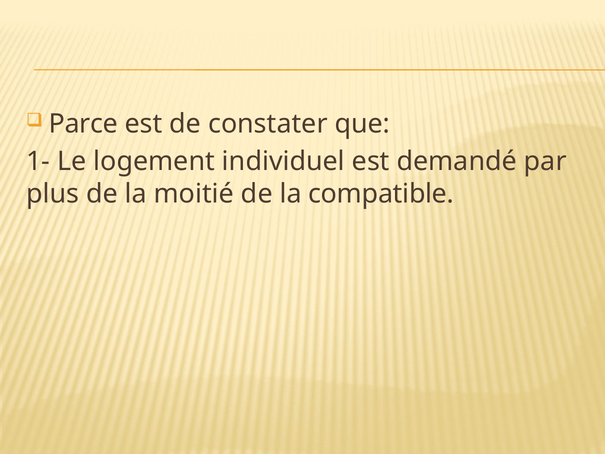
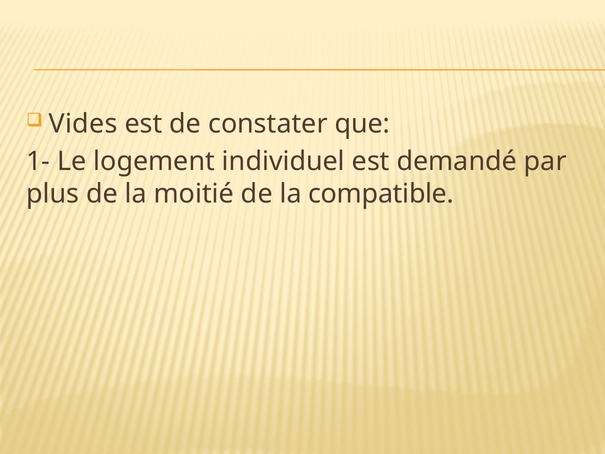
Parce: Parce -> Vides (83, 124)
